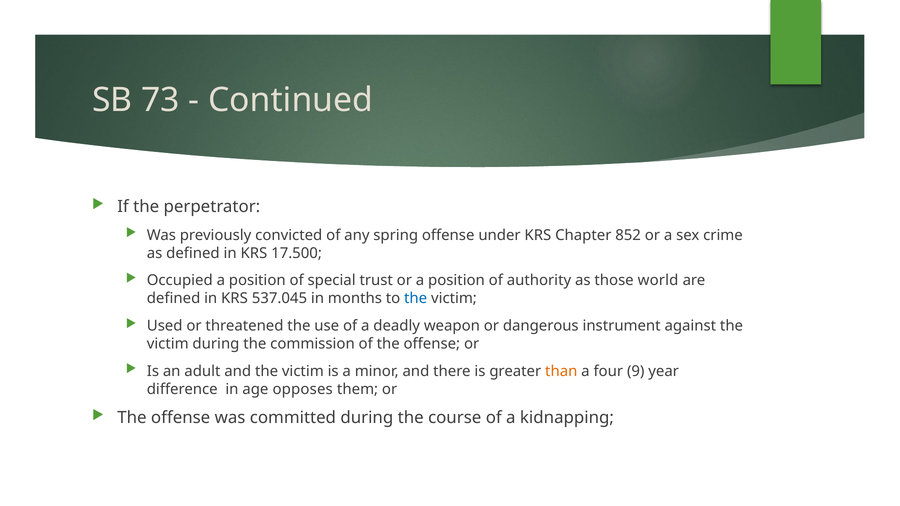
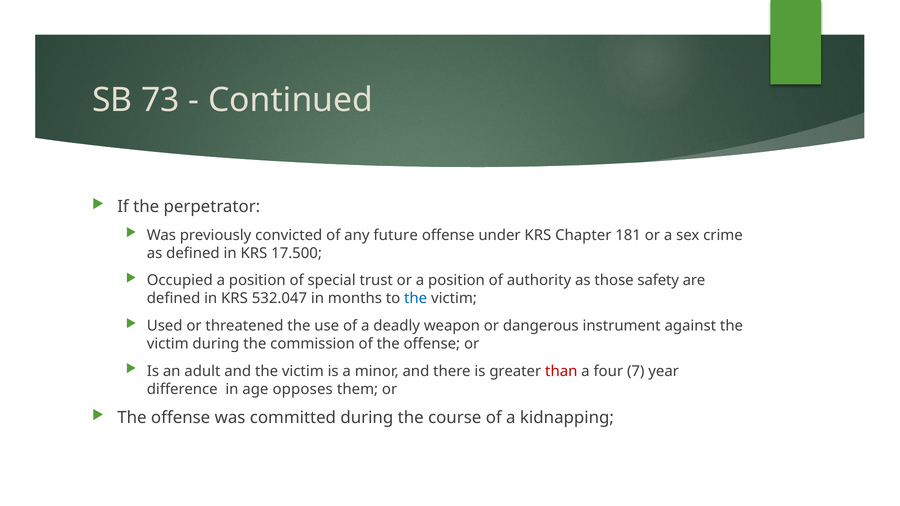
spring: spring -> future (396, 235)
852: 852 -> 181 (628, 235)
world: world -> safety (658, 281)
537.045: 537.045 -> 532.047 (279, 299)
than colour: orange -> red (561, 371)
9: 9 -> 7 (636, 371)
